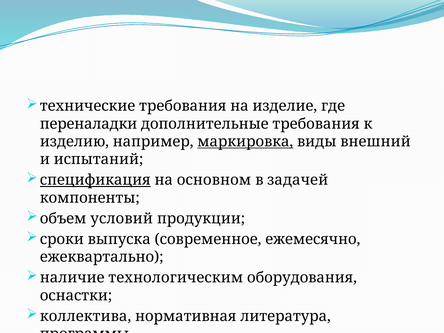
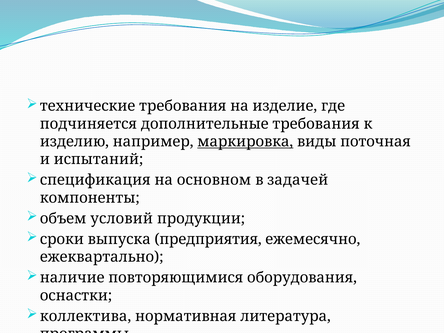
переналадки: переналадки -> подчиняется (88, 124)
внешний: внешний -> поточная (376, 142)
спецификация underline: present -> none (95, 180)
современное: современное -> предприятия (208, 239)
технологическим: технологическим -> повторяющимися (176, 278)
